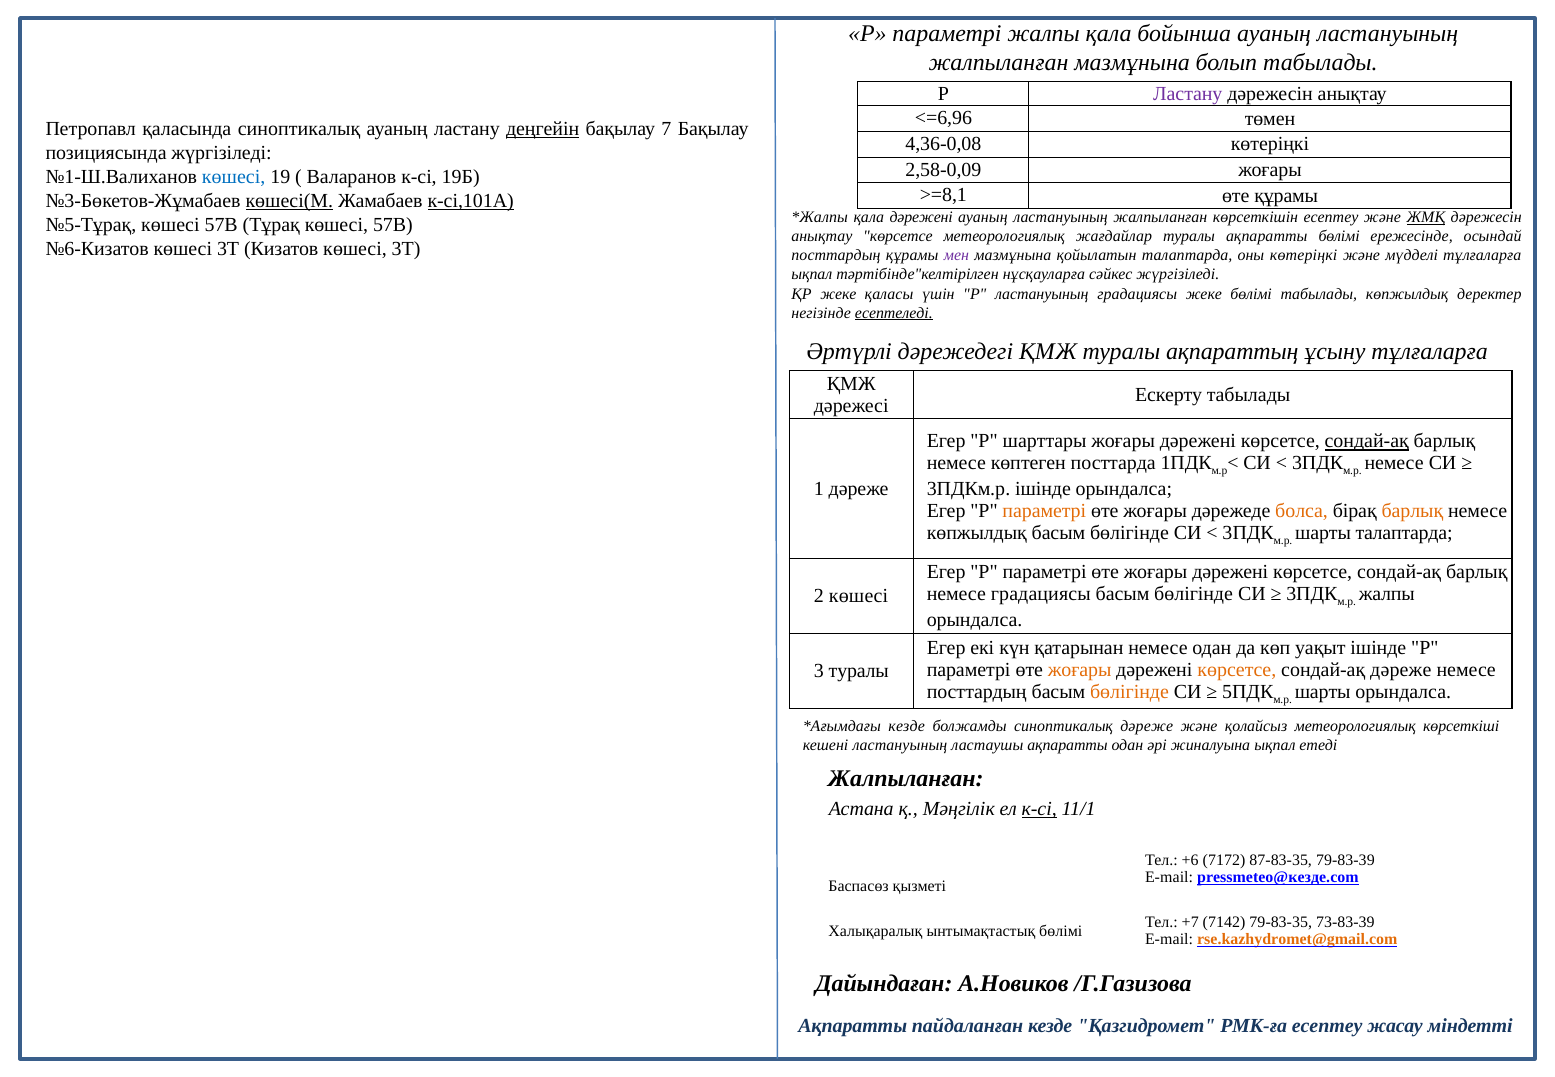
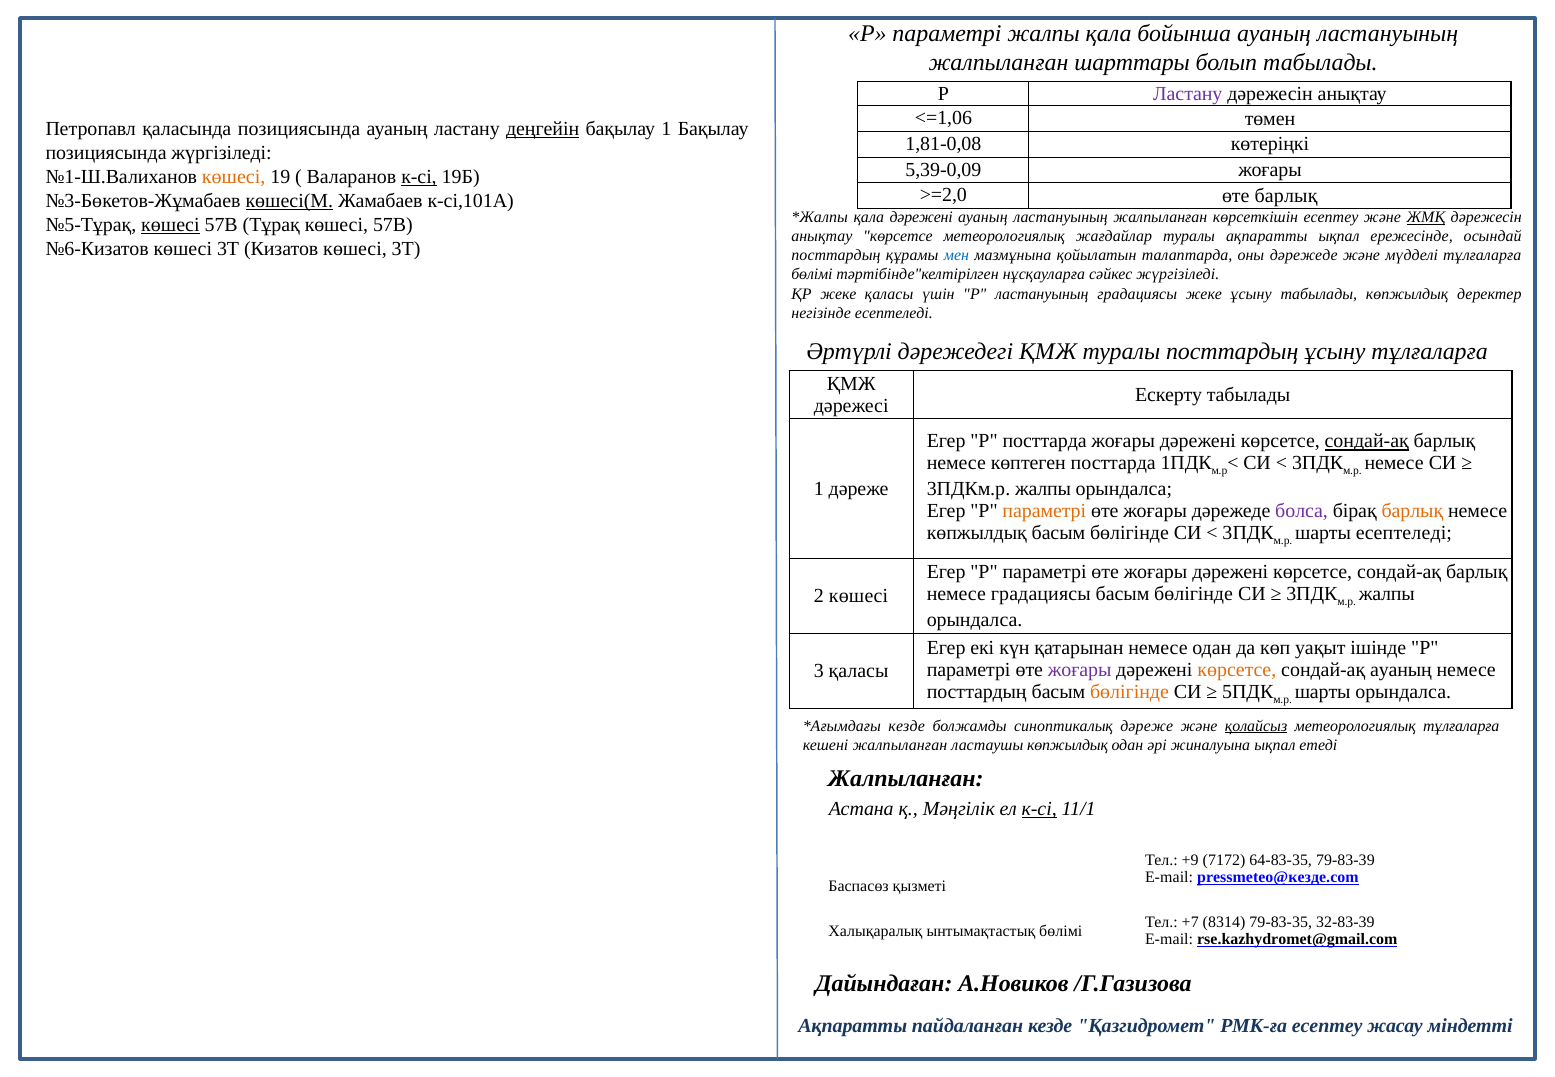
жалпыланған мазмұнына: мазмұнына -> шарттары (1132, 62)
<=6,96: <=6,96 -> <=1,06 (943, 118)
қаласында синоптикалық: синоптикалық -> позициясында (299, 129)
бақылау 7: 7 -> 1 (666, 129)
4,36-0,08: 4,36-0,08 -> 1,81-0,08 (943, 144)
2,58-0,09: 2,58-0,09 -> 5,39-0,09 (943, 170)
көшесі colour: blue -> orange (234, 177)
к-сі underline: none -> present (419, 177)
>=8,1: >=8,1 -> >=2,0 (943, 195)
өте құрамы: құрамы -> барлық (1286, 195)
к-сі,101А underline: present -> none (471, 201)
көшесі underline: none -> present (170, 225)
ақпаратты бөлімі: бөлімі -> ықпал (1339, 236)
мен colour: purple -> blue (956, 255)
оны көтеріңкі: көтеріңкі -> дәрежеде (1304, 255)
ықпал: ықпал -> бөлімі (812, 275)
жеке бөлімі: бөлімі -> ұсыну (1251, 294)
есептеледі underline: present -> none (894, 313)
туралы ақпараттың: ақпараттың -> посттардың (1232, 352)
Р шарттары: шарттары -> посттарда (1045, 441)
3ПДКм.р ішінде: ішінде -> жалпы (1043, 488)
болса colour: orange -> purple (1302, 510)
шарты талаптарда: талаптарда -> есептеледі (1404, 532)
жоғары colour: orange -> purple (1080, 669)
сондай-ақ дәреже: дәреже -> ауаның (1401, 669)
3 туралы: туралы -> қаласы (859, 671)
қолайсыз underline: none -> present (1256, 725)
метеорологиялық көрсеткіші: көрсеткіші -> тұлғаларға (1461, 725)
кешені ластануының: ластануының -> жалпыланған (900, 745)
ластаушы ақпаратты: ақпаратты -> көпжылдық (1067, 745)
+6: +6 -> +9 (1190, 859)
87-83-35: 87-83-35 -> 64-83-35 (1281, 859)
7142: 7142 -> 8314 (1224, 922)
73-83-39: 73-83-39 -> 32-83-39 (1345, 922)
rse.kazhydromet@gmail.com colour: orange -> black (1297, 939)
